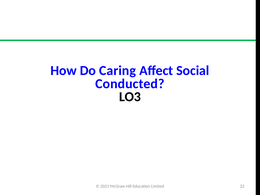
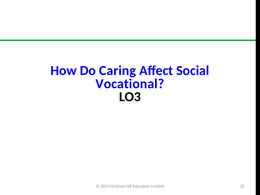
Conducted: Conducted -> Vocational (130, 84)
